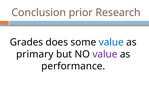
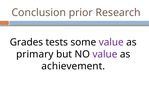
does: does -> tests (57, 42)
value colour: blue -> purple (111, 42)
performance: performance -> achievement (73, 66)
